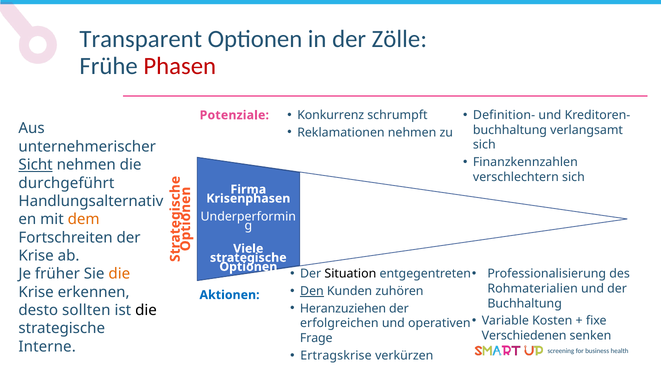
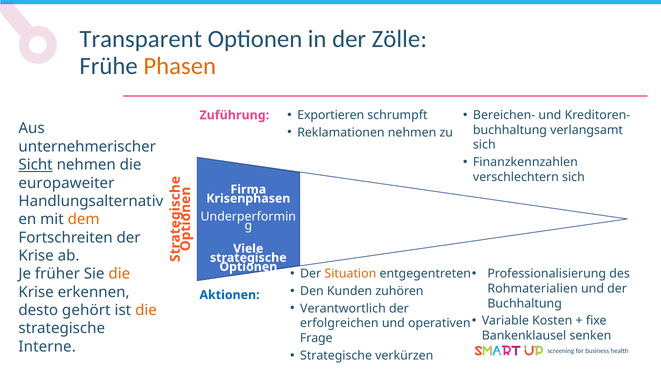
Phasen colour: red -> orange (180, 66)
Konkurrenz: Konkurrenz -> Exportieren (331, 115)
Definition-: Definition- -> Bereichen- (504, 115)
Potenziale: Potenziale -> Zuführung (234, 115)
durchgeführt: durchgeführt -> europaweiter (66, 183)
Situation colour: black -> orange (350, 274)
Den underline: present -> none (312, 291)
Heranzuziehen: Heranzuziehen -> Verantwortlich (343, 308)
sollten: sollten -> gehört (86, 310)
die colour: black -> orange (146, 310)
Verschiedenen: Verschiedenen -> Bankenklausel (524, 336)
Ertragskrise: Ertragskrise -> Strategische (336, 355)
